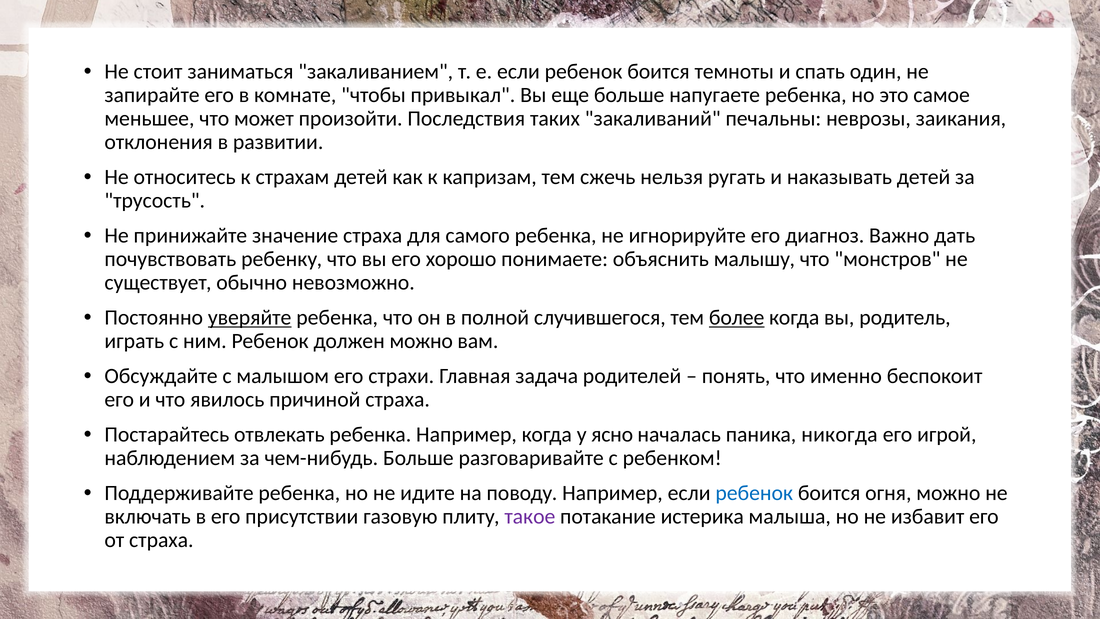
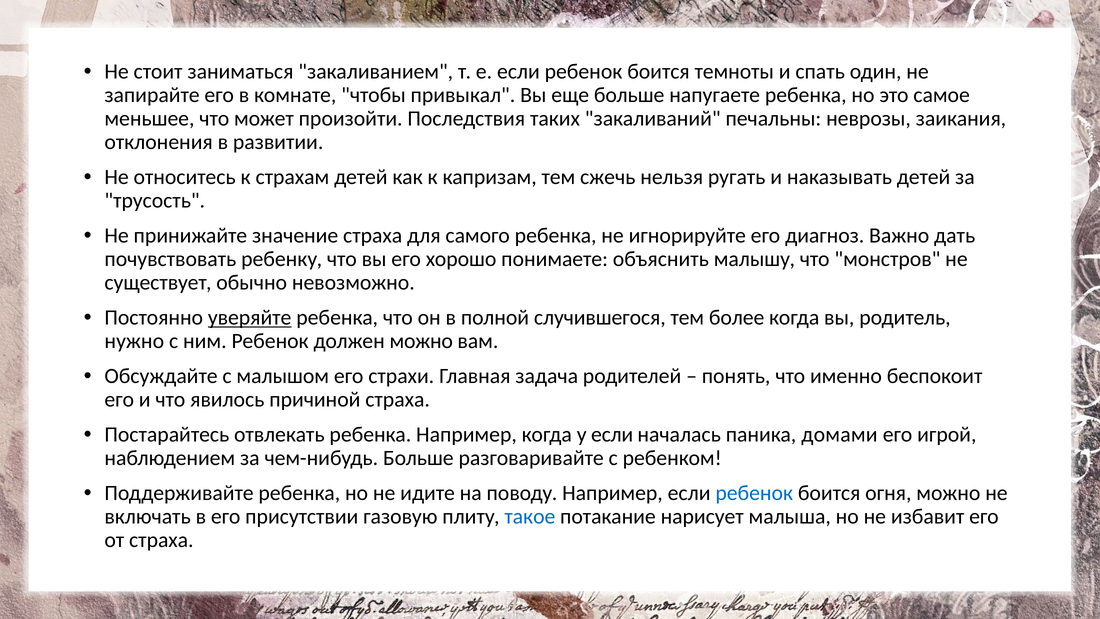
более underline: present -> none (737, 318)
играть: играть -> нужно (134, 341)
у ясно: ясно -> если (612, 435)
никогда: никогда -> домами (839, 435)
такое colour: purple -> blue (530, 517)
истерика: истерика -> нарисует (702, 517)
